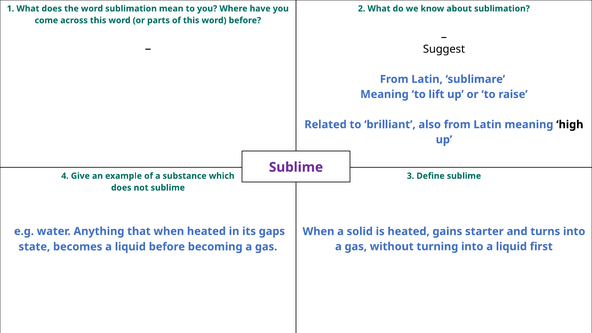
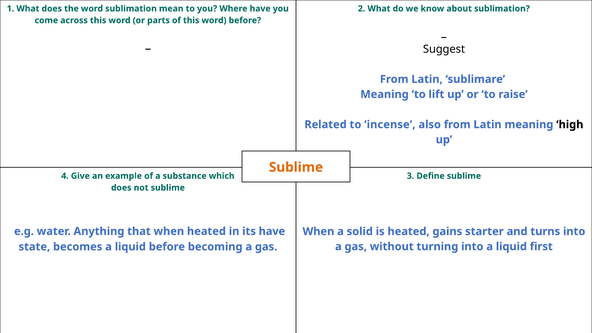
brilliant: brilliant -> incense (390, 125)
Sublime colour: purple -> orange (296, 167)
its gaps: gaps -> have (272, 231)
